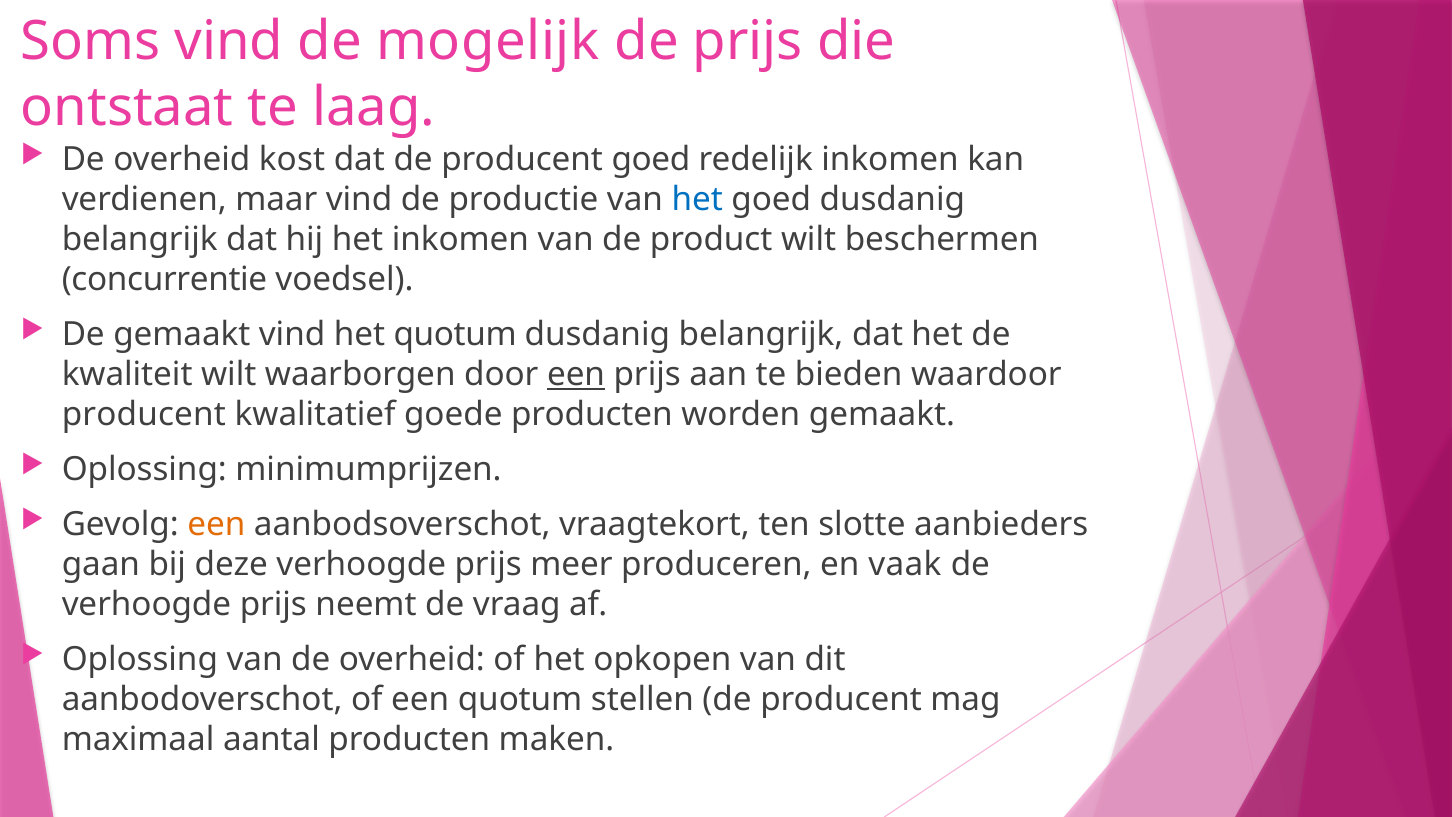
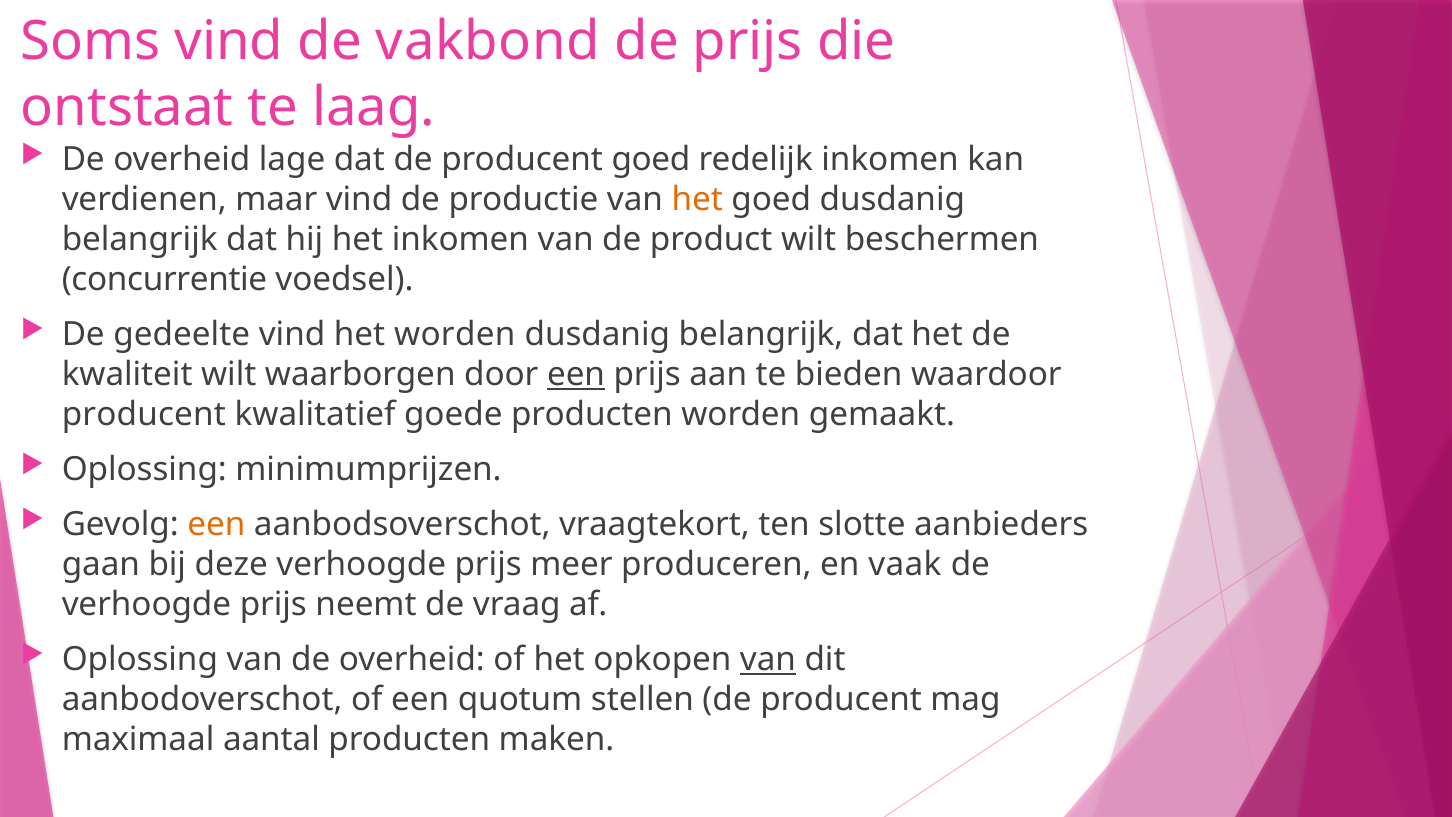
mogelijk: mogelijk -> vakbond (488, 42)
kost: kost -> lage (292, 160)
het colour: blue -> orange (697, 199)
De gemaakt: gemaakt -> gedeelte (182, 334)
het quotum: quotum -> worden (455, 334)
van underline: none -> present (768, 659)
